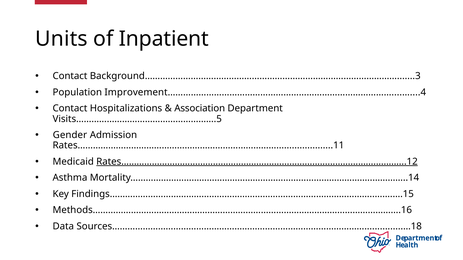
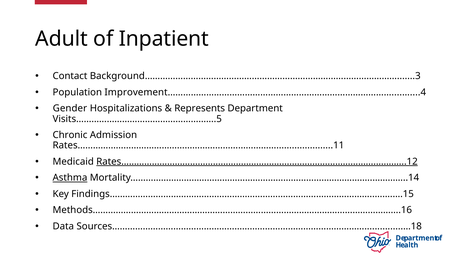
Units: Units -> Adult (62, 39)
Contact: Contact -> Gender (70, 109)
Association: Association -> Represents (200, 109)
Gender: Gender -> Chronic (70, 135)
Asthma underline: none -> present (70, 178)
